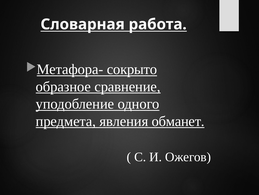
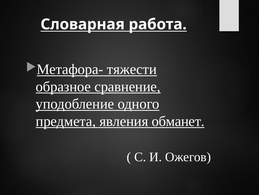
сокрыто: сокрыто -> тяжести (132, 69)
